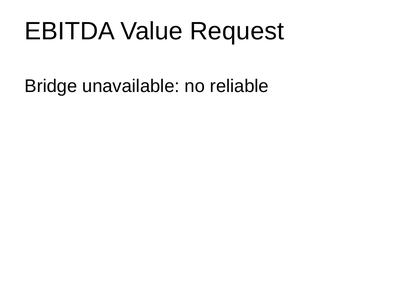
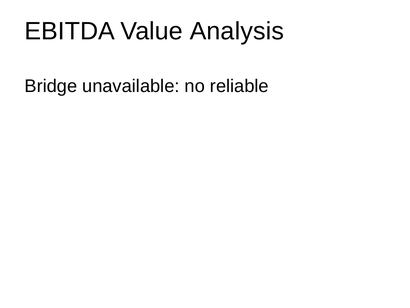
Request: Request -> Analysis (237, 31)
